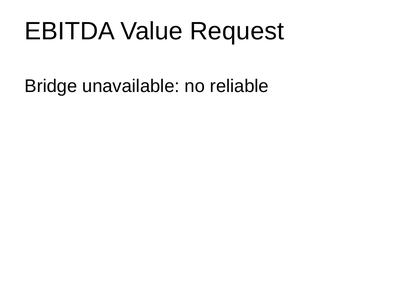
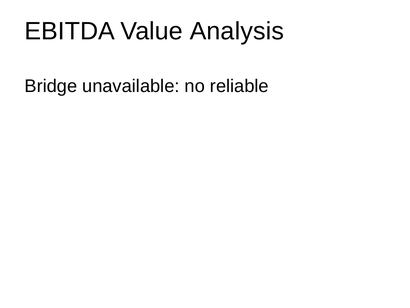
Request: Request -> Analysis (237, 31)
